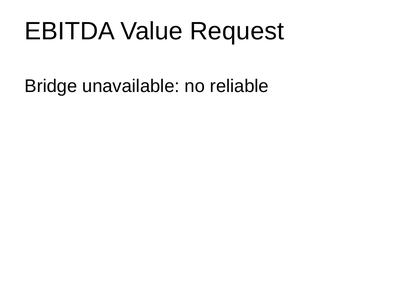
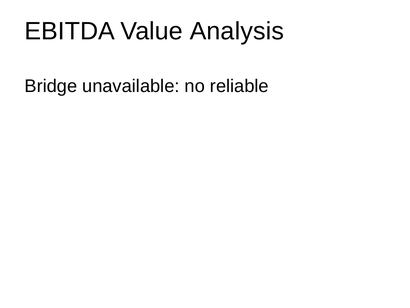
Request: Request -> Analysis (237, 31)
